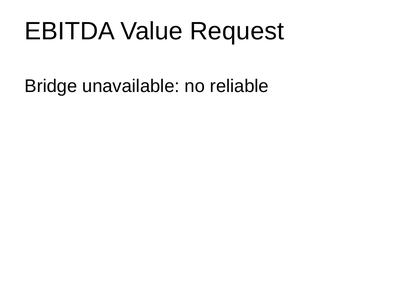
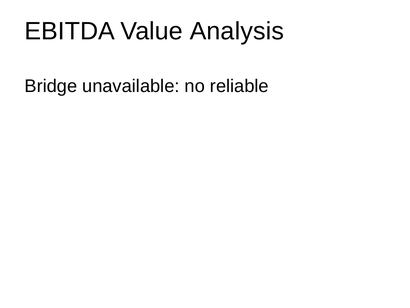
Request: Request -> Analysis (237, 31)
